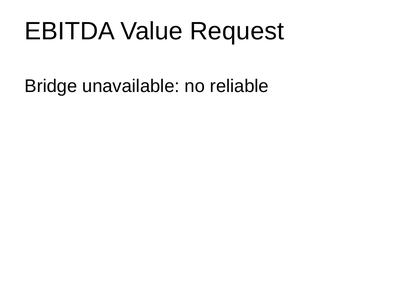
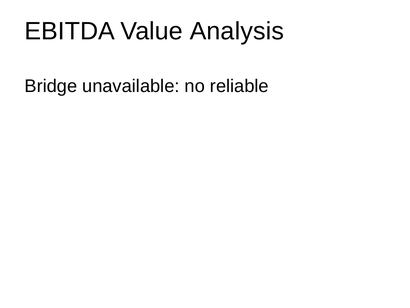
Request: Request -> Analysis (237, 31)
